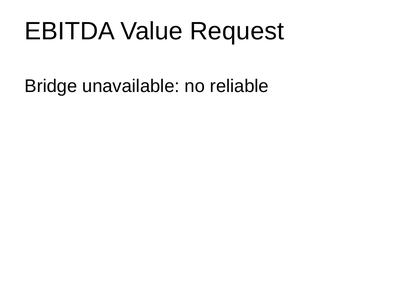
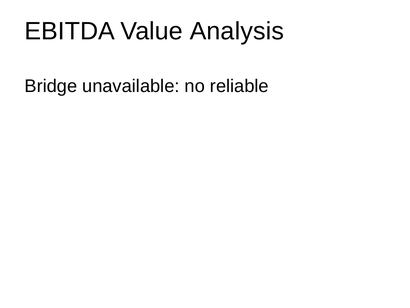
Request: Request -> Analysis (237, 31)
